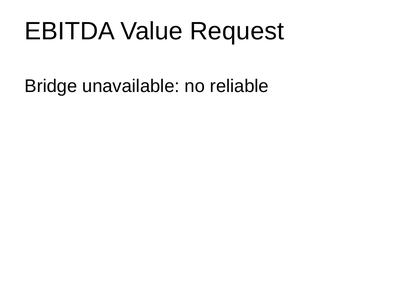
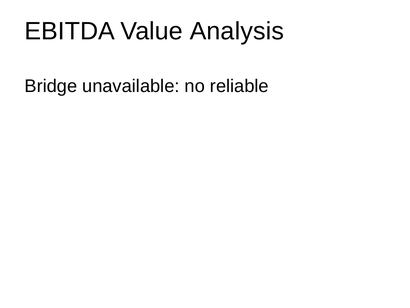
Request: Request -> Analysis (237, 31)
